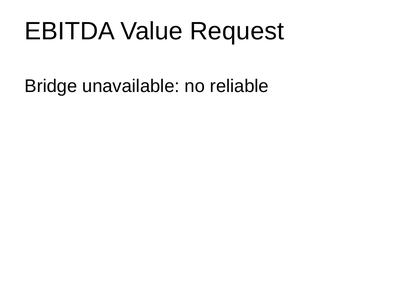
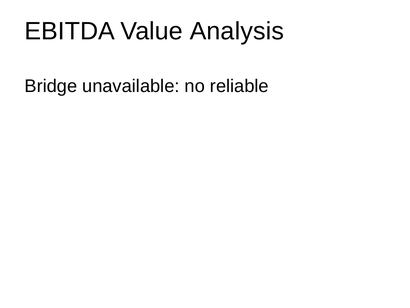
Request: Request -> Analysis (237, 31)
